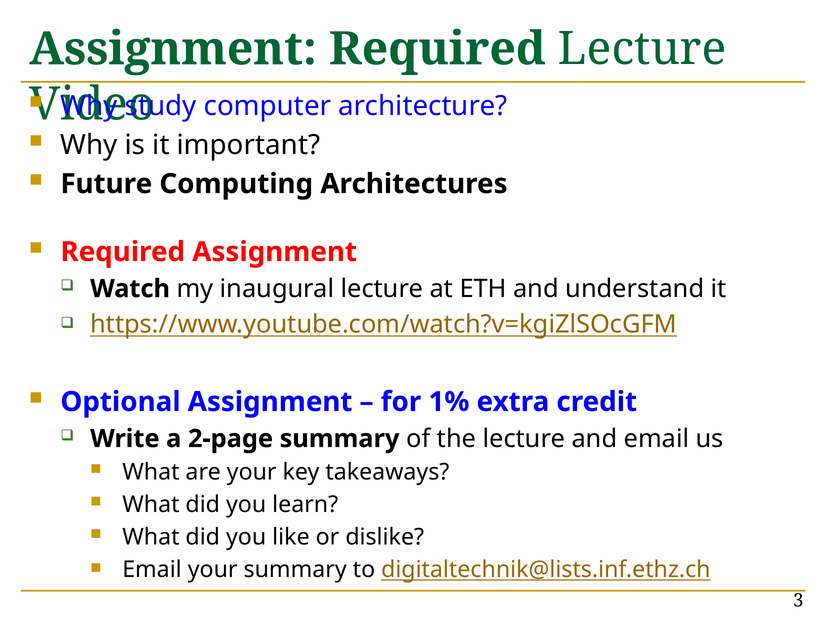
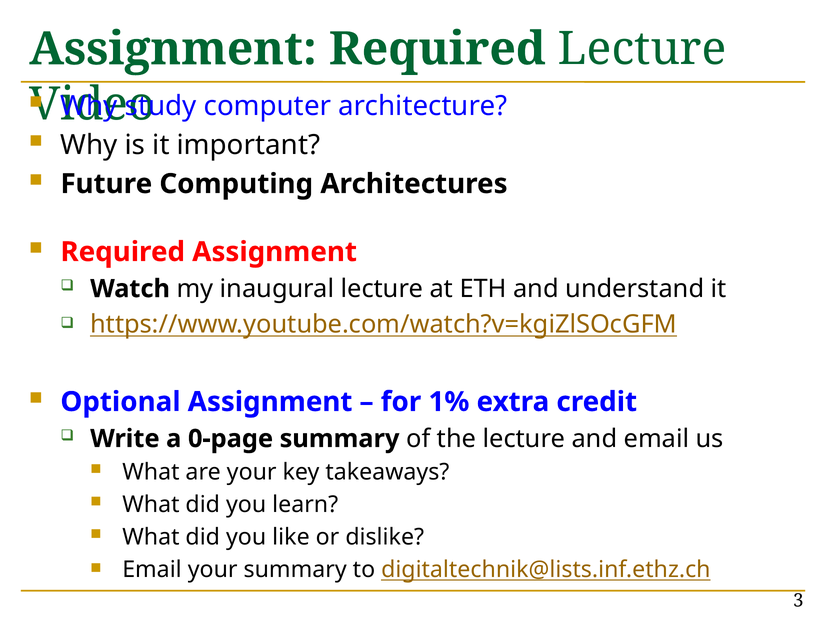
2-page: 2-page -> 0-page (231, 439)
